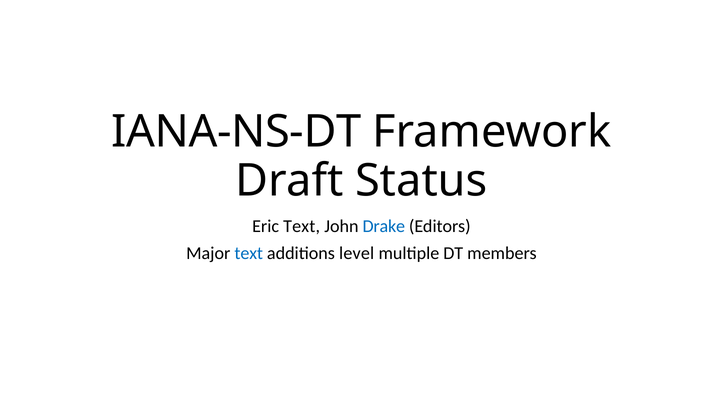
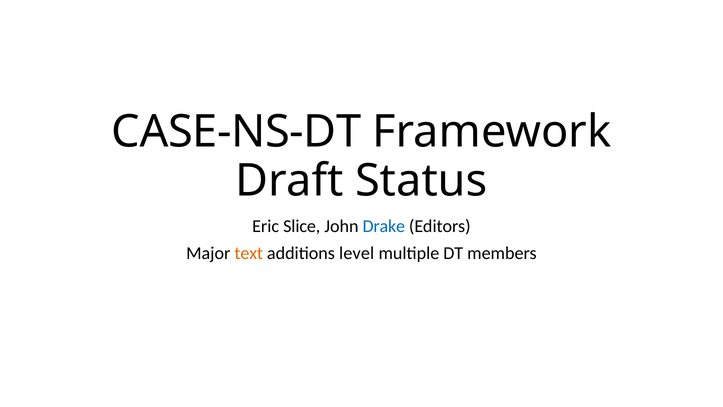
IANA-NS-DT: IANA-NS-DT -> CASE-NS-DT (236, 132)
Eric Text: Text -> Slice (302, 226)
text colour: blue -> orange (249, 253)
